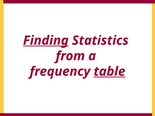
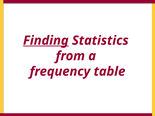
table underline: present -> none (109, 72)
